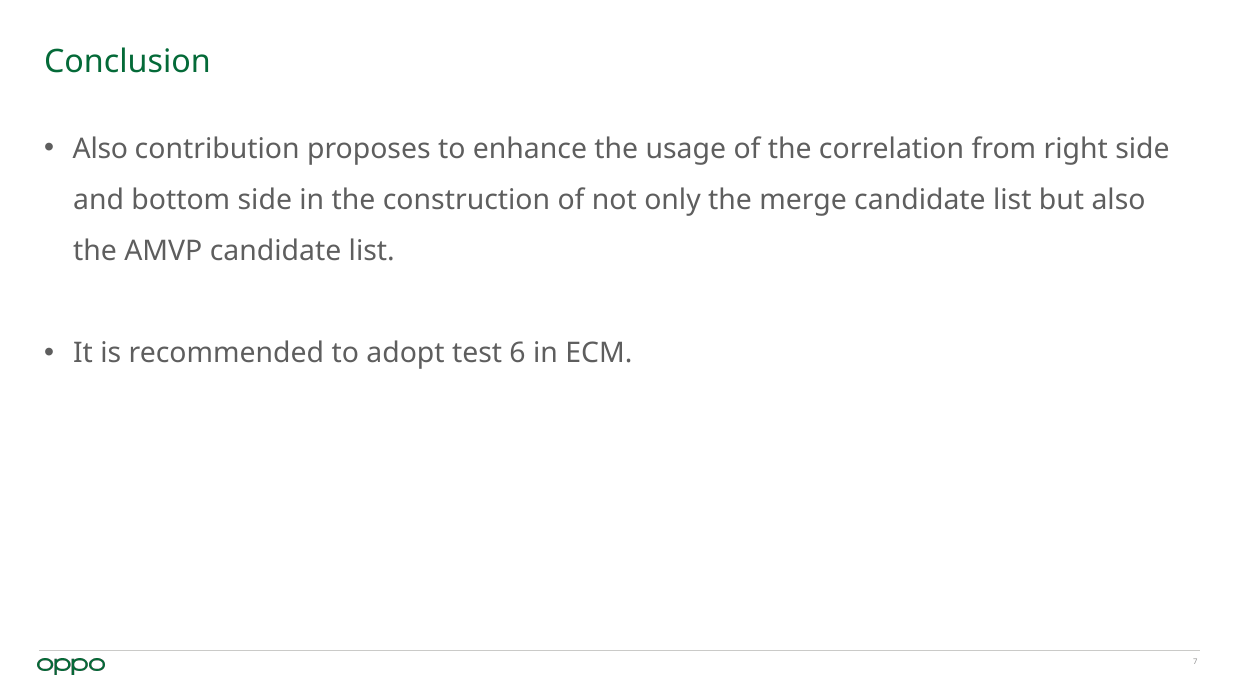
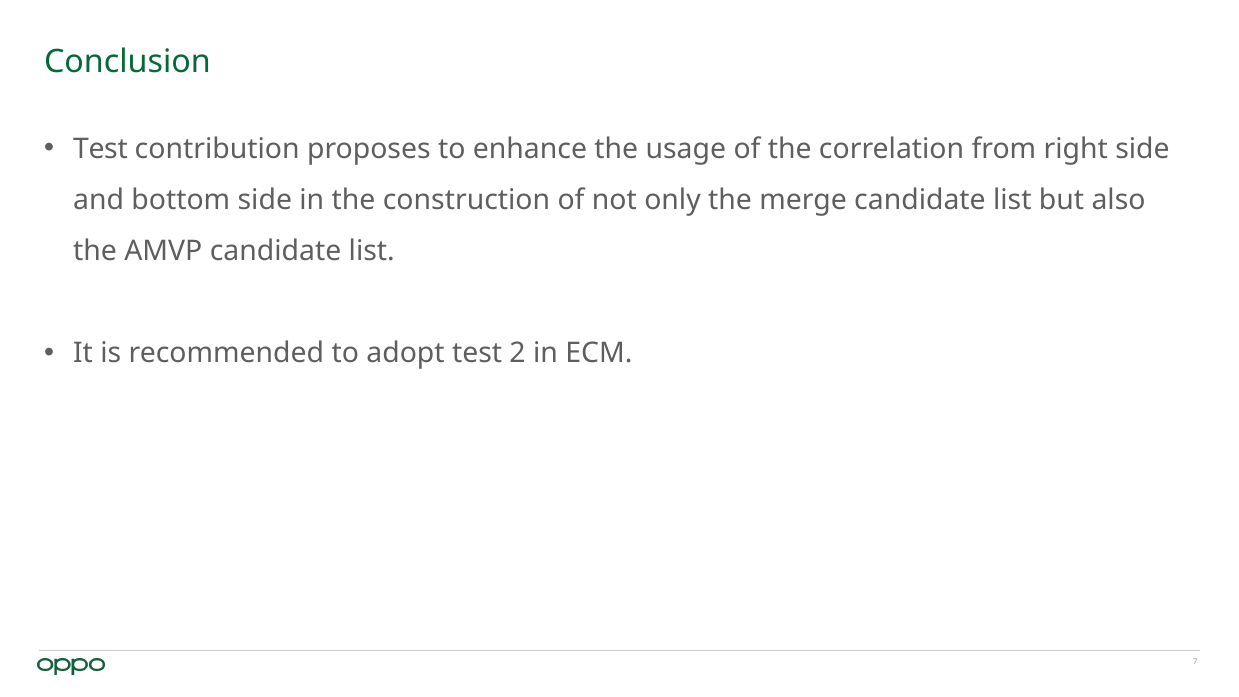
Also: Also -> Test (100, 149)
6: 6 -> 2 (518, 353)
